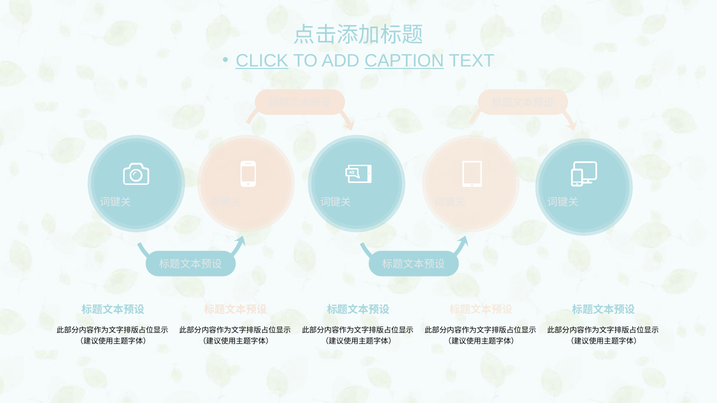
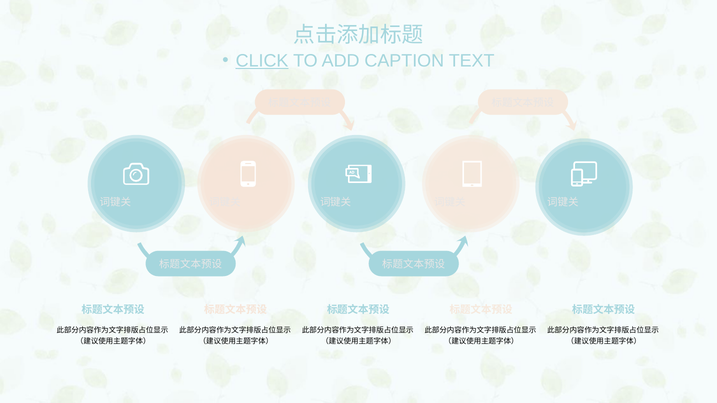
CAPTION underline: present -> none (404, 61)
